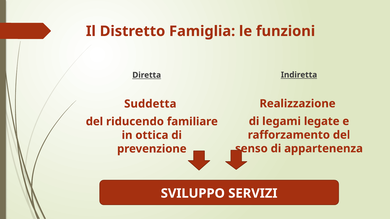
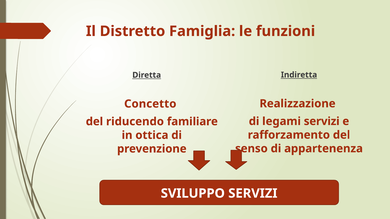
Suddetta: Suddetta -> Concetto (150, 104)
legami legate: legate -> servizi (322, 121)
